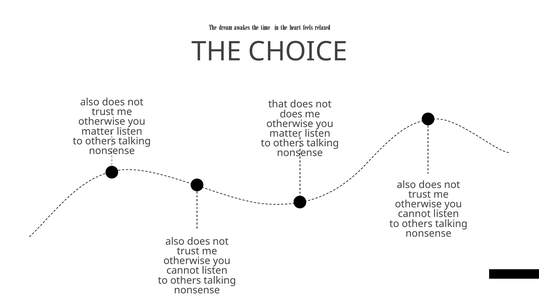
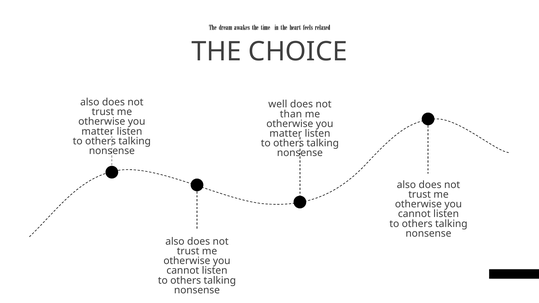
that: that -> well (278, 104)
does: does -> than (291, 114)
